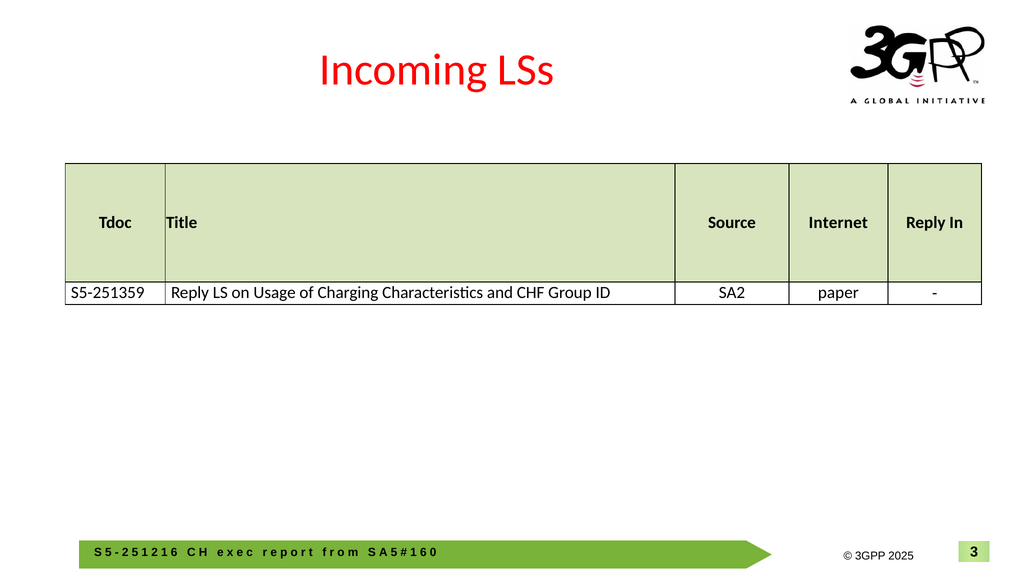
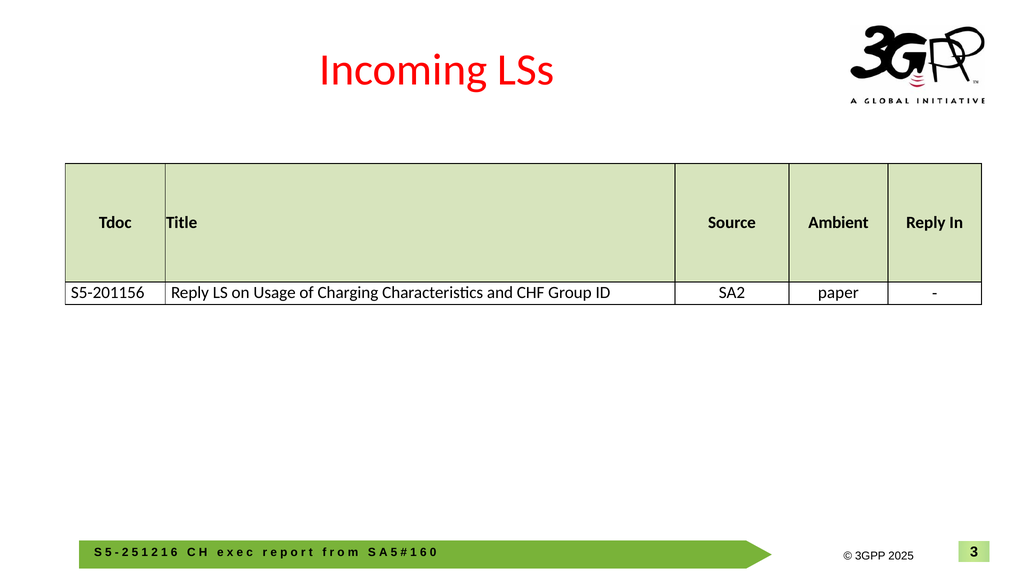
Internet: Internet -> Ambient (838, 223)
S5-251359: S5-251359 -> S5-201156 (108, 292)
